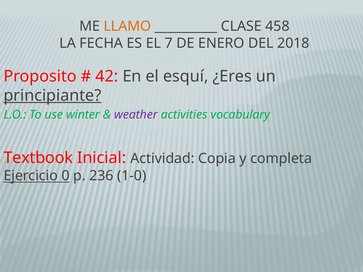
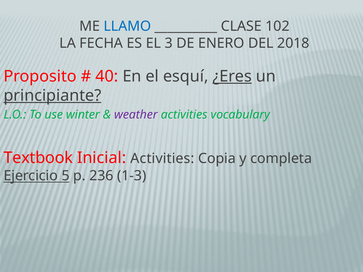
LLAMO colour: orange -> blue (127, 26)
458: 458 -> 102 (278, 26)
7: 7 -> 3 (169, 43)
42: 42 -> 40 (107, 76)
¿Eres underline: none -> present (232, 76)
Inicial Actividad: Actividad -> Activities (162, 159)
0: 0 -> 5 (66, 176)
1-0: 1-0 -> 1-3 (132, 176)
